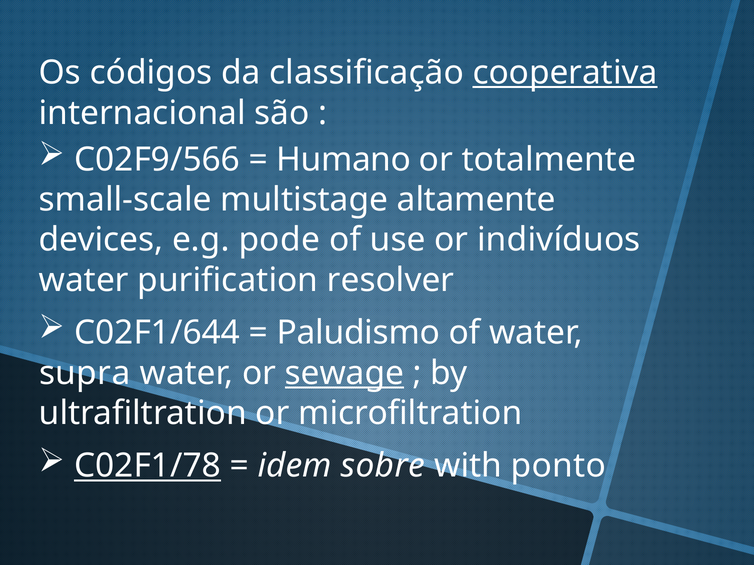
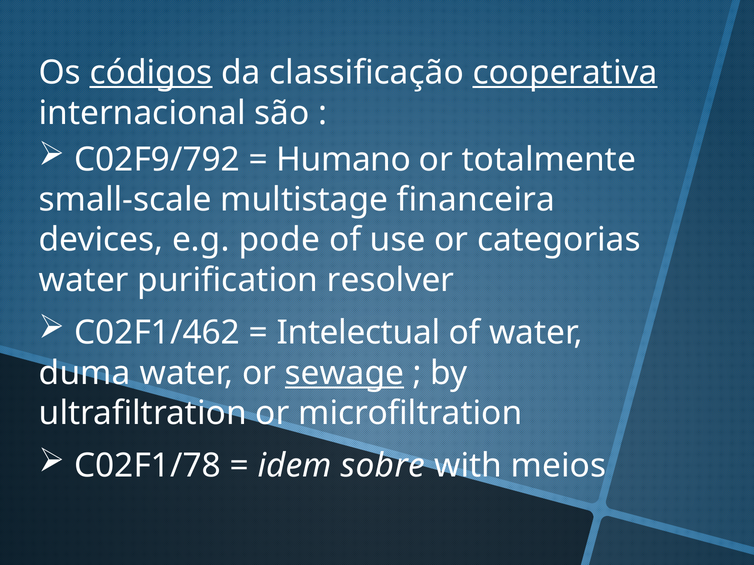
códigos underline: none -> present (151, 73)
C02F9/566: C02F9/566 -> C02F9/792 (157, 160)
altamente: altamente -> financeira (476, 200)
indivíduos: indivíduos -> categorias (559, 240)
C02F1/644: C02F1/644 -> C02F1/462 (157, 333)
Paludismo: Paludismo -> Intelectual (358, 333)
supra: supra -> duma (85, 373)
C02F1/78 underline: present -> none (148, 466)
ponto: ponto -> meios (559, 466)
